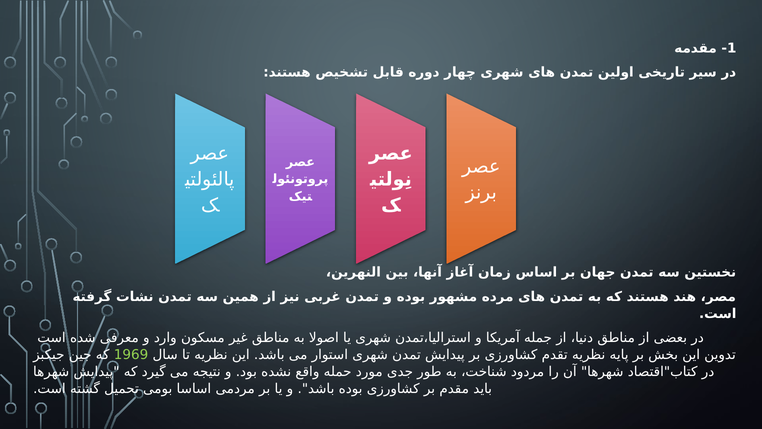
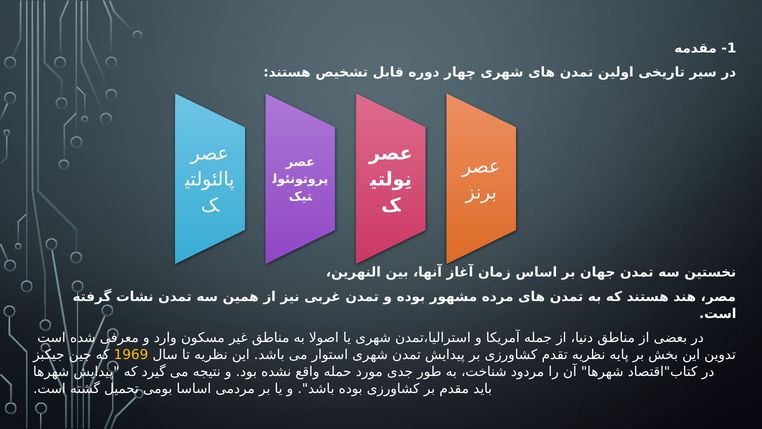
1969 colour: light green -> yellow (131, 354)
